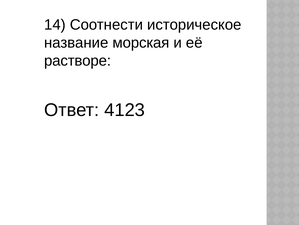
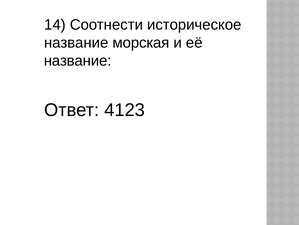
растворе: растворе -> название (78, 61)
